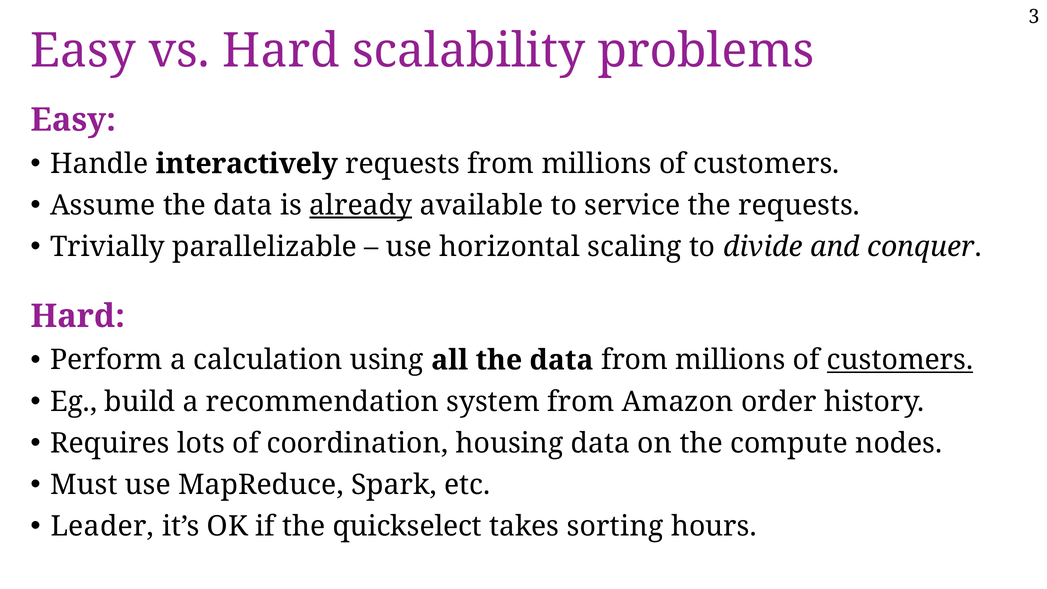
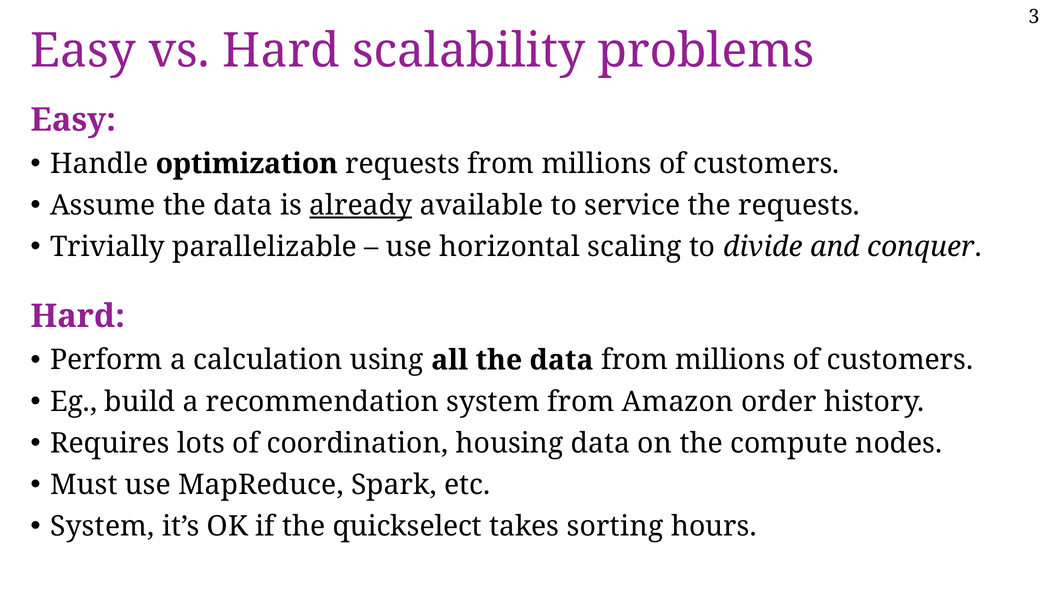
interactively: interactively -> optimization (247, 164)
customers underline: present -> none (900, 360)
Leader: Leader -> System (102, 526)
